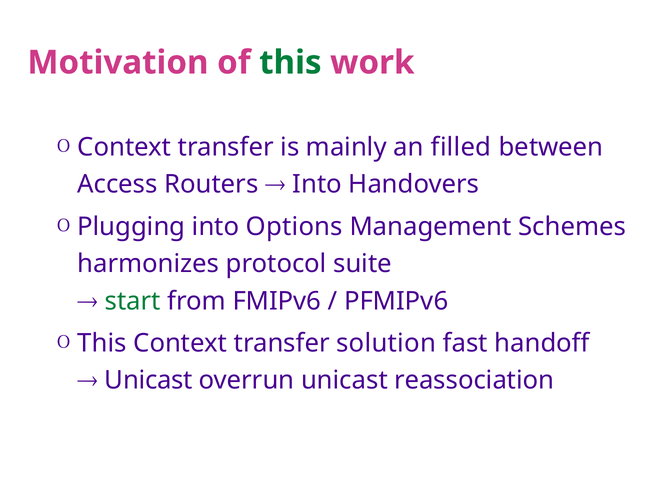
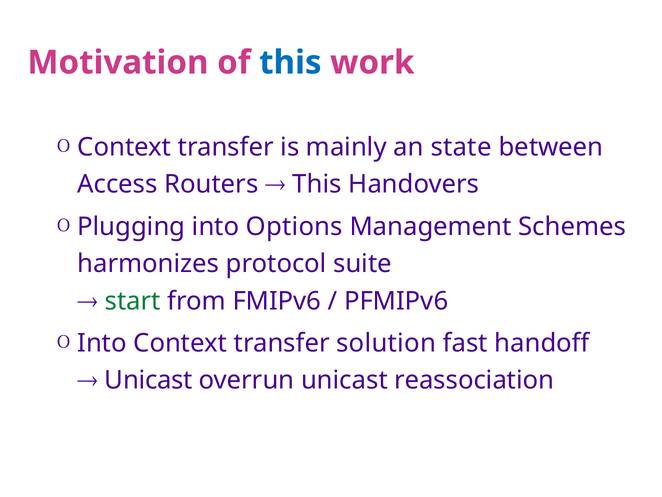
this colour: green -> blue (290, 63)
filled: filled -> state (461, 147)
Into: Into -> This (317, 184)
This: This -> Into (102, 343)
